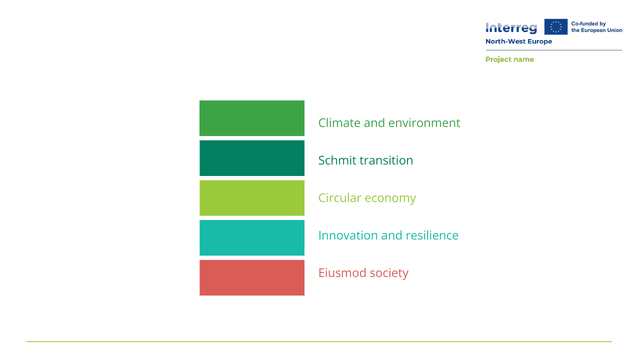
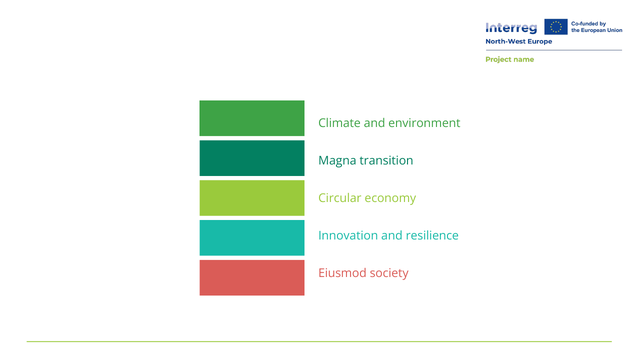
Schmit: Schmit -> Magna (337, 161)
